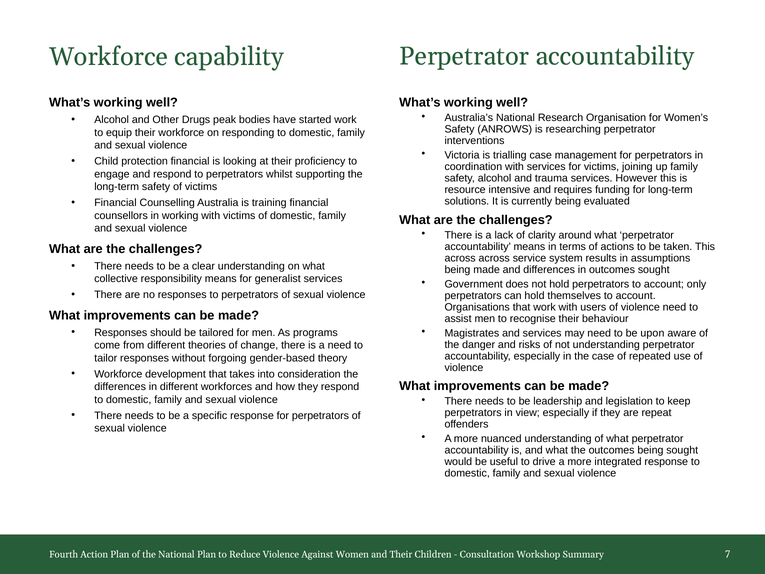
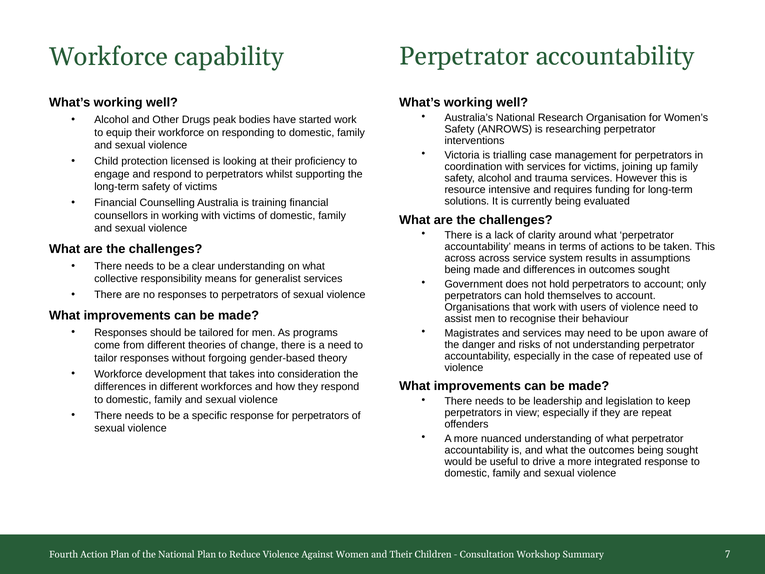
protection financial: financial -> licensed (190, 161)
